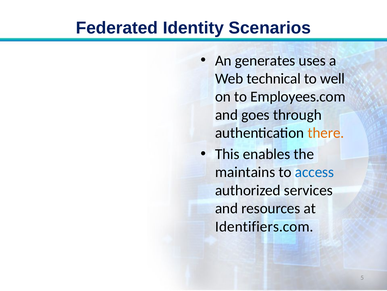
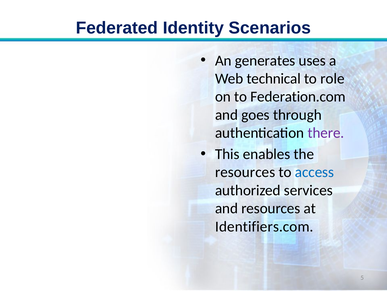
well: well -> role (332, 78)
Employees.com: Employees.com -> Federation.com (298, 97)
there colour: orange -> purple (326, 133)
maintains: maintains -> resources (245, 172)
